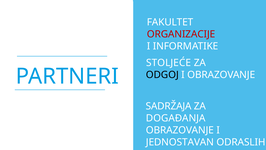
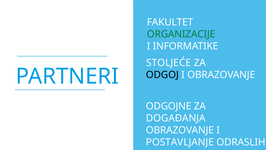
ORGANIZACIJE colour: red -> green (181, 34)
SADRŽAJA: SADRŽAJA -> ODGOJNE (169, 106)
JEDNOSTAVAN: JEDNOSTAVAN -> POSTAVLJANJE (180, 142)
